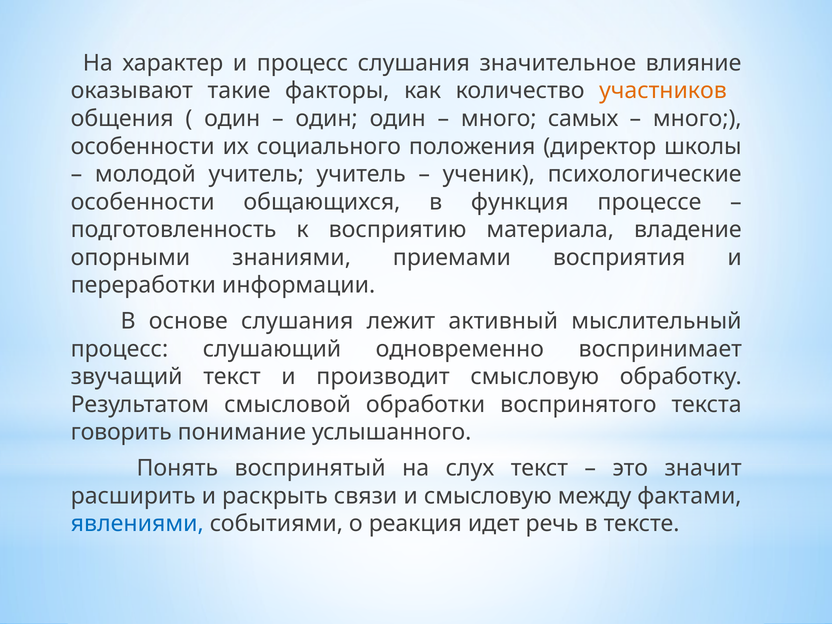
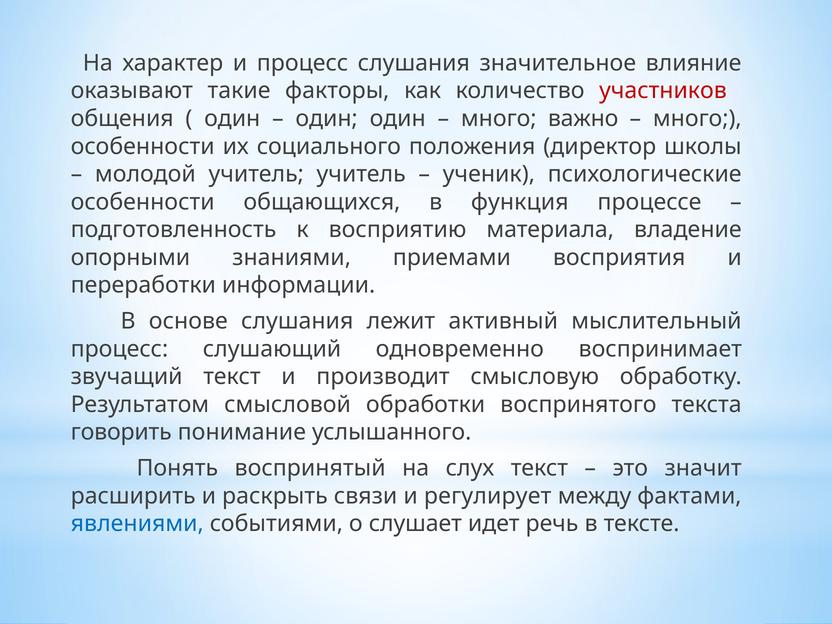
участников colour: orange -> red (663, 91)
самых: самых -> важно (583, 119)
и смысловую: смысловую -> регулирует (488, 496)
реакция: реакция -> слушает (415, 524)
